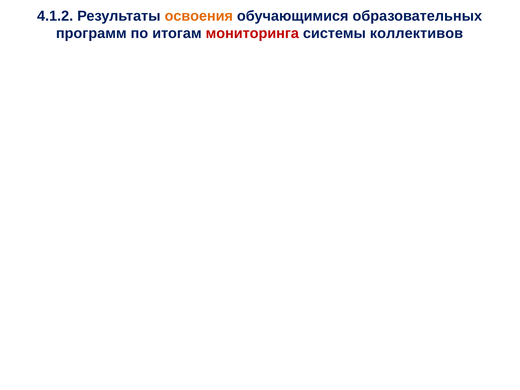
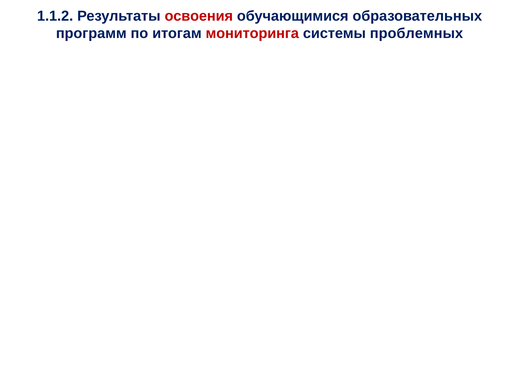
4.1.2: 4.1.2 -> 1.1.2 (55, 16)
освоения colour: orange -> red (199, 16)
коллективов: коллективов -> проблемных (416, 34)
